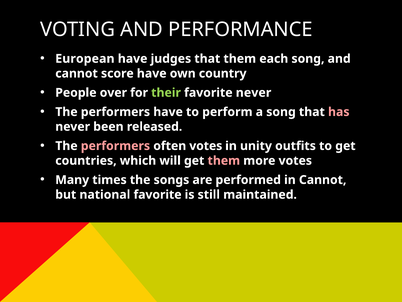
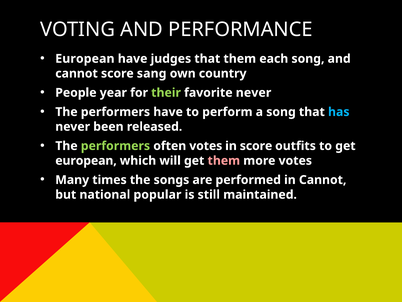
score have: have -> sang (152, 73)
over: over -> year (113, 93)
has colour: pink -> light blue (339, 112)
performers colour: pink -> light green (115, 146)
in unity: unity -> score (256, 146)
countries: countries -> european (86, 160)
national favorite: favorite -> popular (157, 194)
